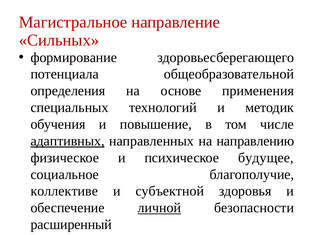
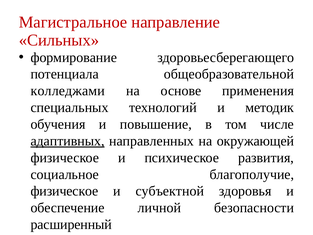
определения: определения -> колледжами (68, 91)
направлению: направлению -> окружающей (255, 141)
будущее: будущее -> развития (266, 158)
коллективе: коллективе -> физическое (64, 191)
личной underline: present -> none (159, 208)
